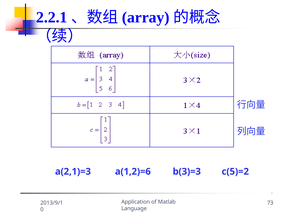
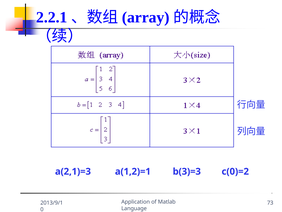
a(1,2)=6: a(1,2)=6 -> a(1,2)=1 (133, 171)
c(5)=2: c(5)=2 -> c(0)=2 (235, 171)
